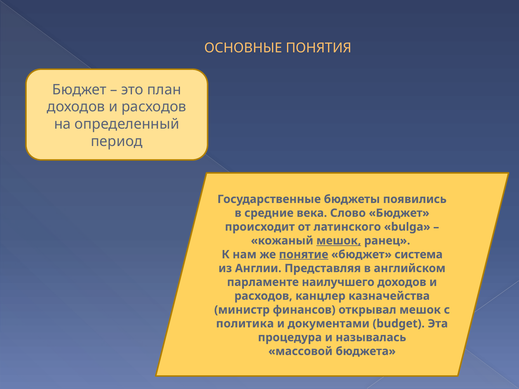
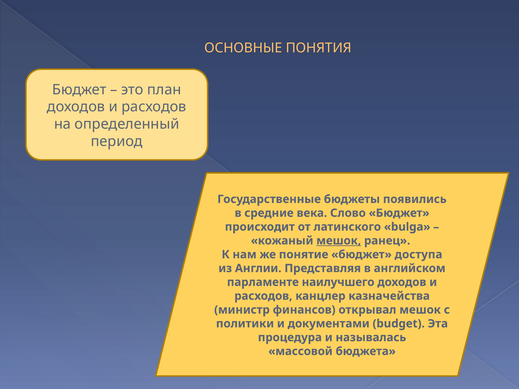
понятие underline: present -> none (304, 255)
система: система -> доступа (419, 255)
политика: политика -> политики (245, 324)
